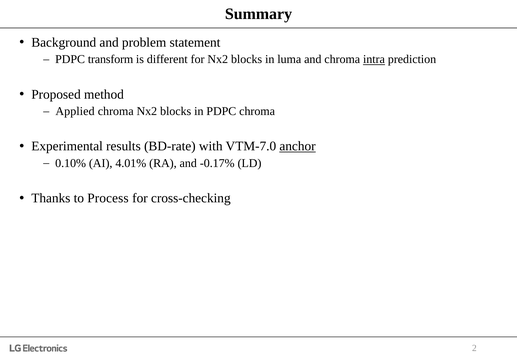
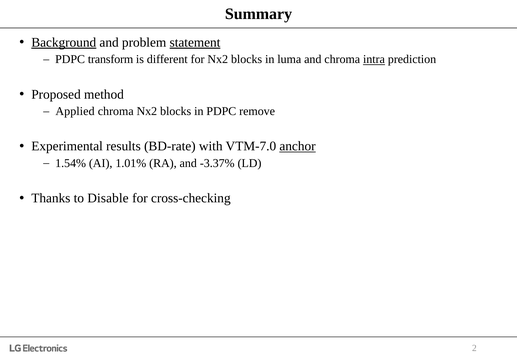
Background underline: none -> present (64, 42)
statement underline: none -> present (195, 42)
PDPC chroma: chroma -> remove (257, 111)
0.10%: 0.10% -> 1.54% (71, 163)
4.01%: 4.01% -> 1.01% (131, 163)
-0.17%: -0.17% -> -3.37% (217, 163)
Process: Process -> Disable (108, 198)
